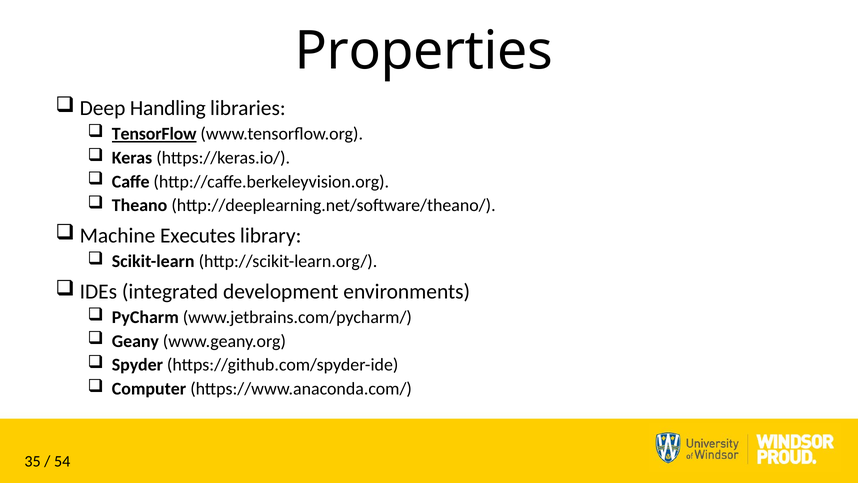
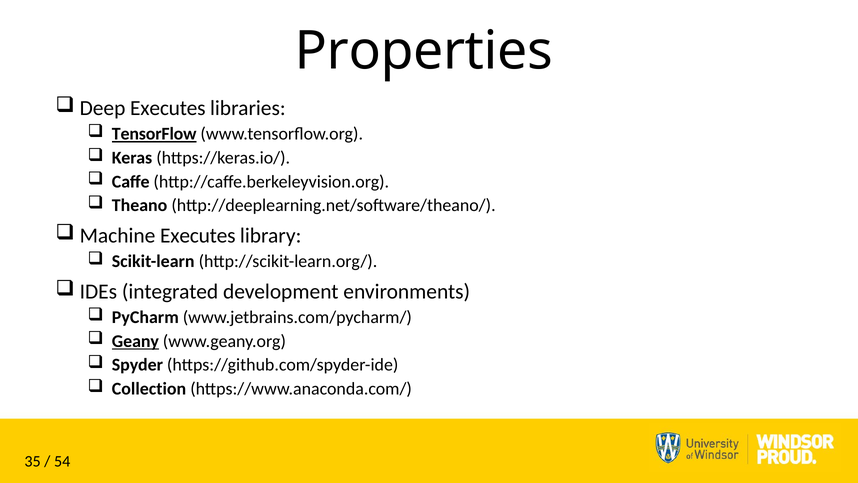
Deep Handling: Handling -> Executes (168, 108)
Geany underline: none -> present (135, 341)
Computer: Computer -> Collection (149, 388)
